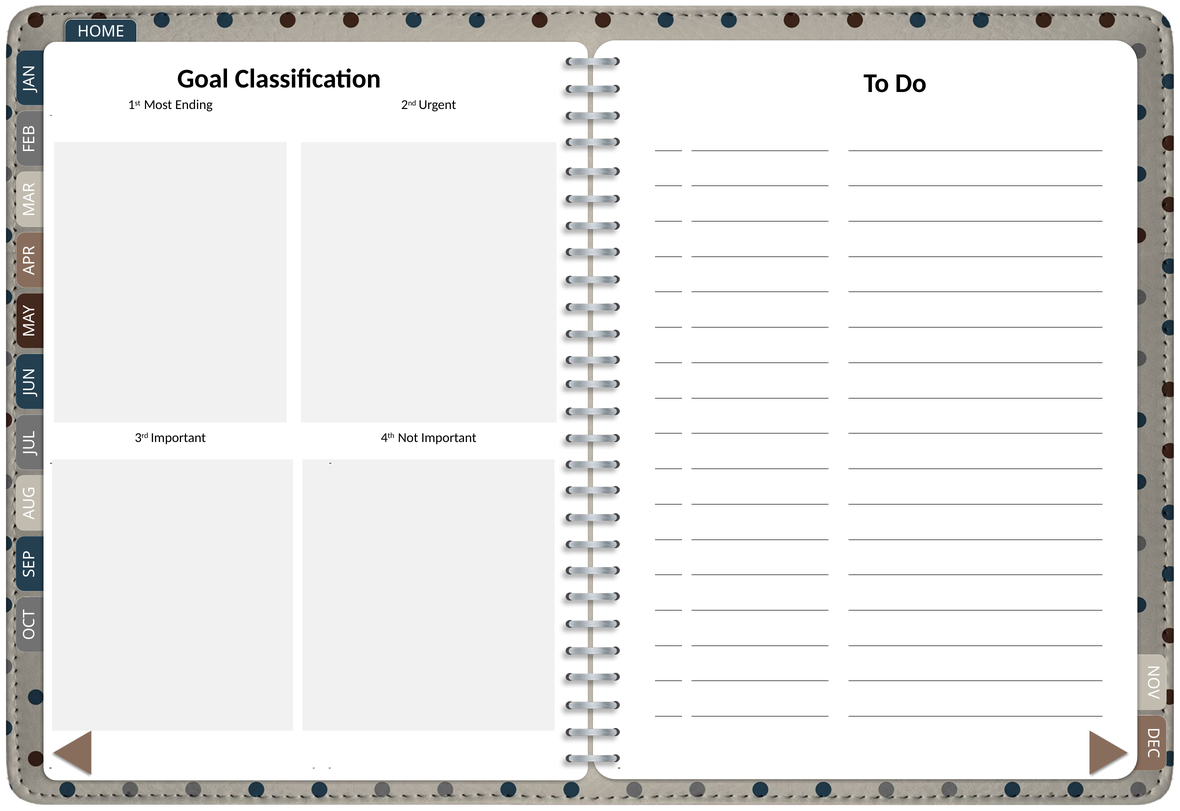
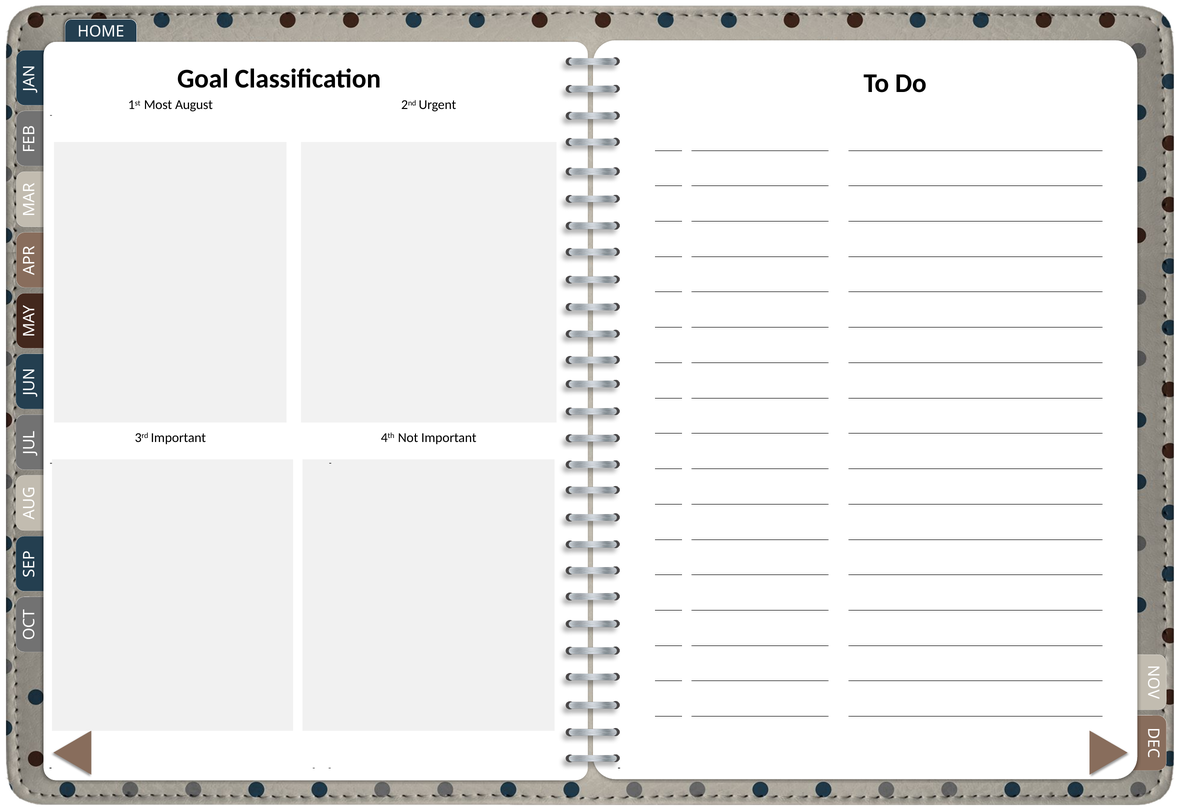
Ending: Ending -> August (194, 105)
